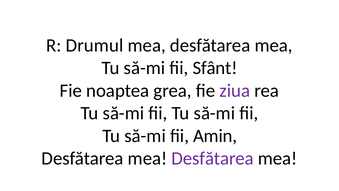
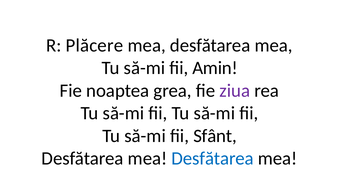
Drumul: Drumul -> Plăcere (94, 45)
Sfânt: Sfânt -> Amin (215, 68)
Amin: Amin -> Sfânt (215, 136)
Desfătarea colour: purple -> blue (213, 158)
